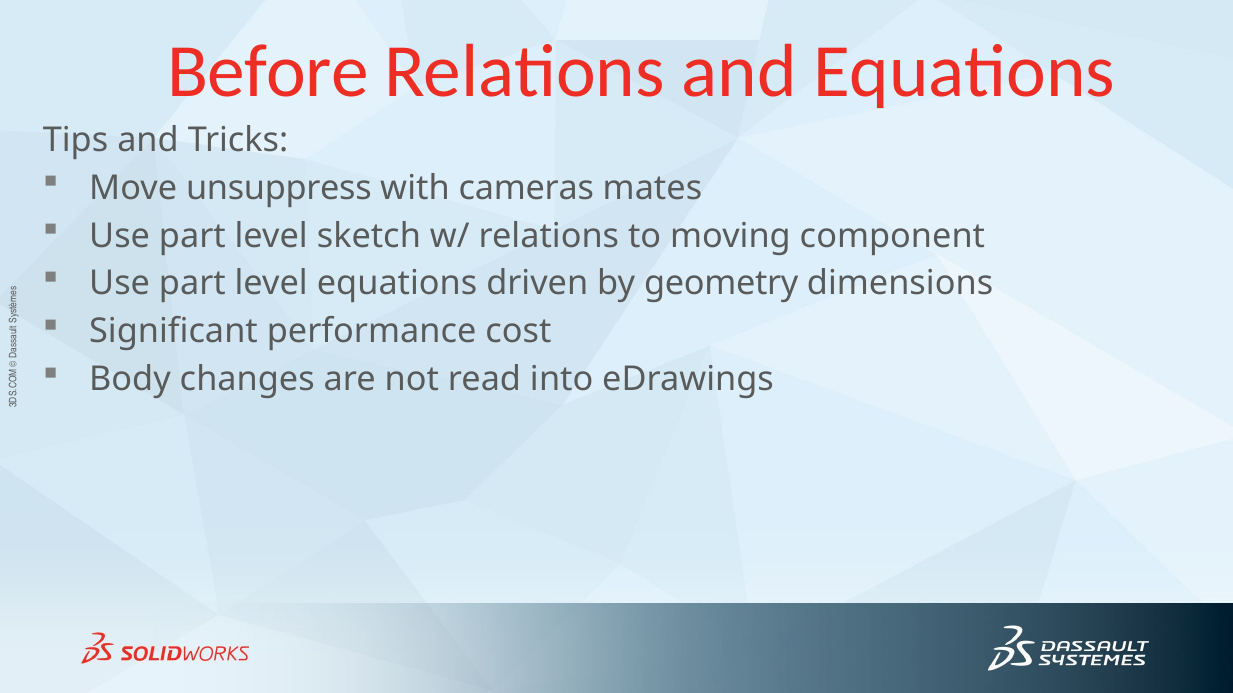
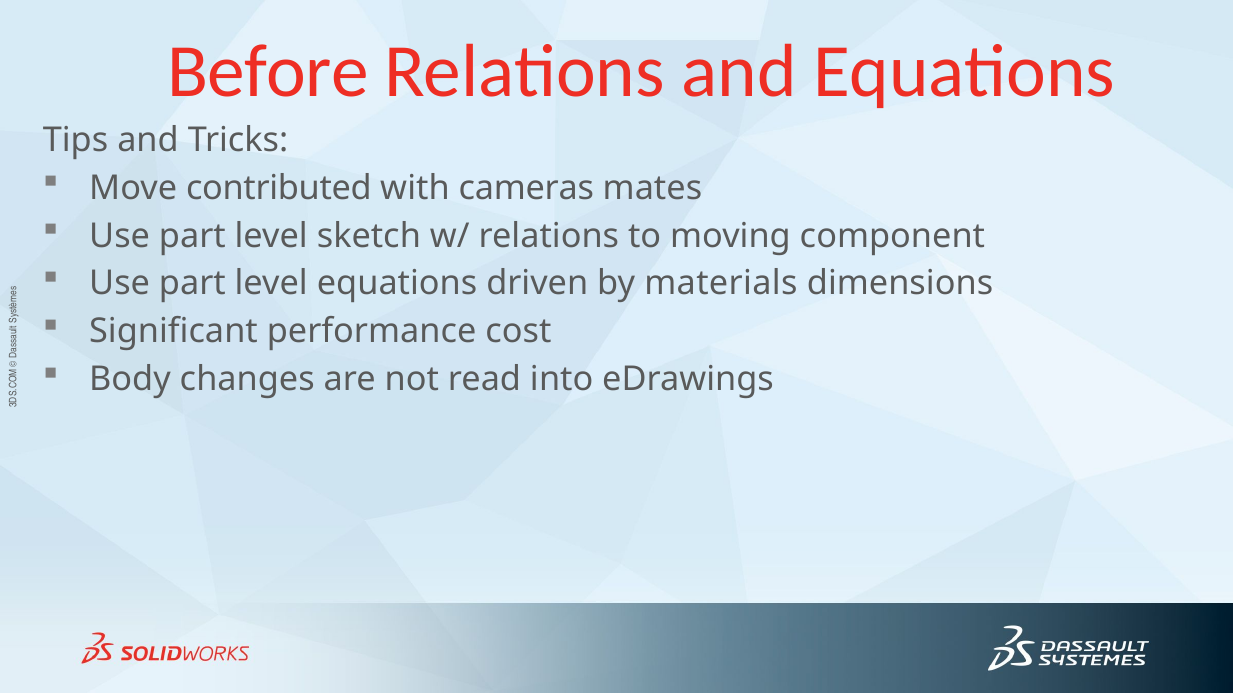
unsuppress: unsuppress -> contributed (279, 188)
geometry: geometry -> materials (721, 284)
